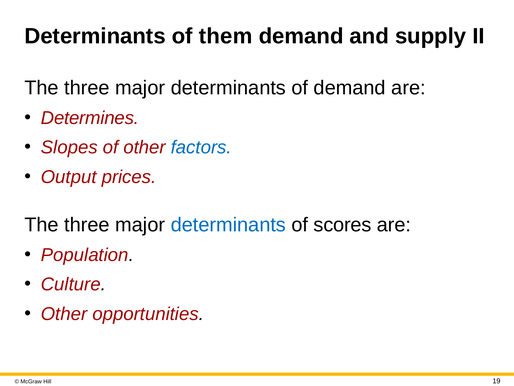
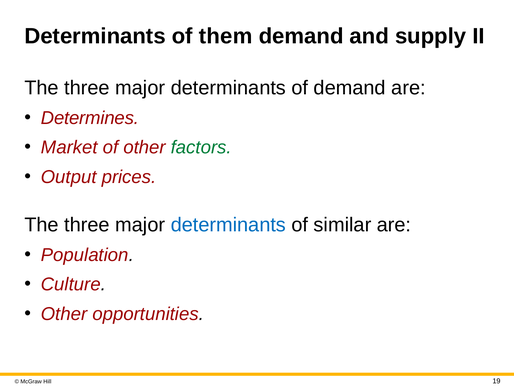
Slopes: Slopes -> Market (69, 147)
factors colour: blue -> green (201, 147)
scores: scores -> similar (342, 225)
